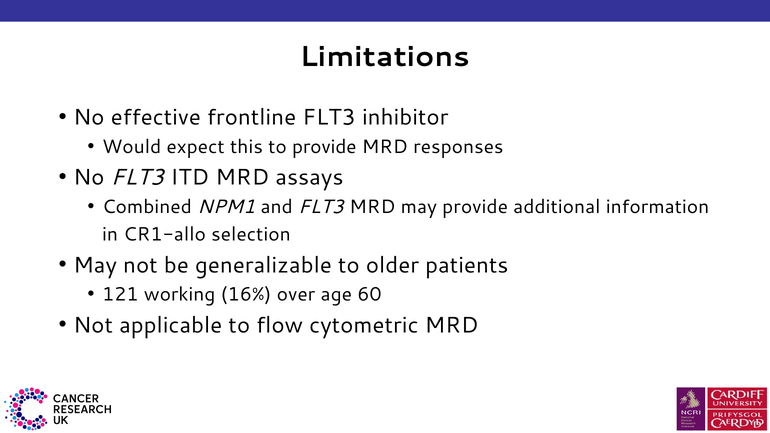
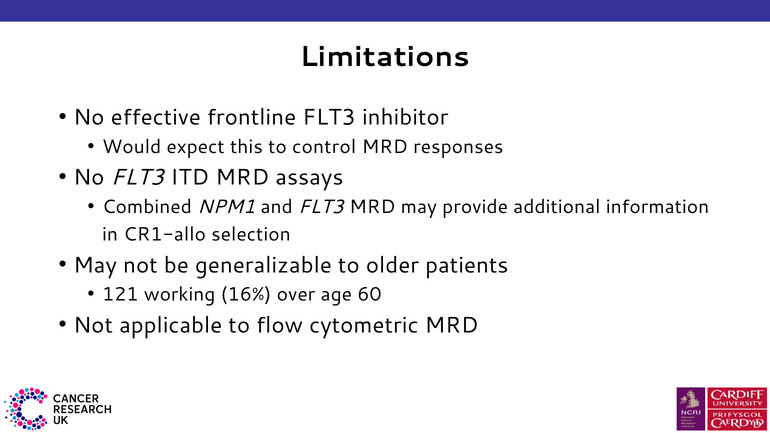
to provide: provide -> control (324, 147)
